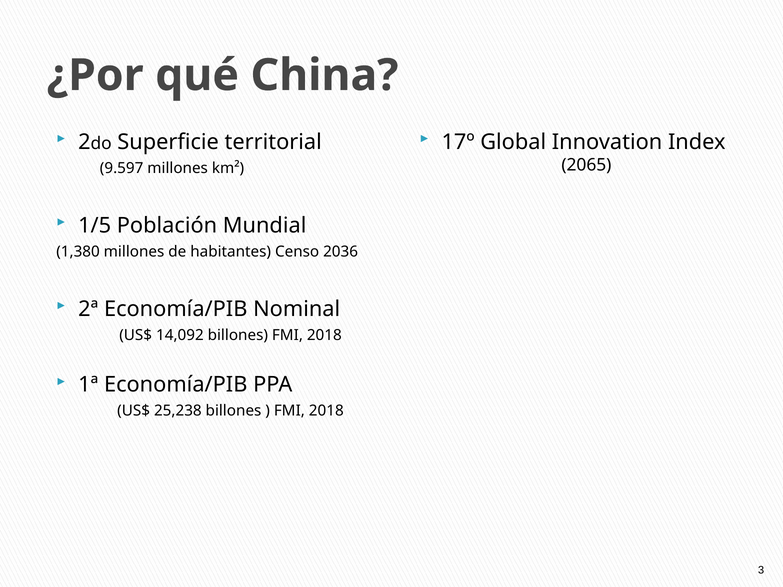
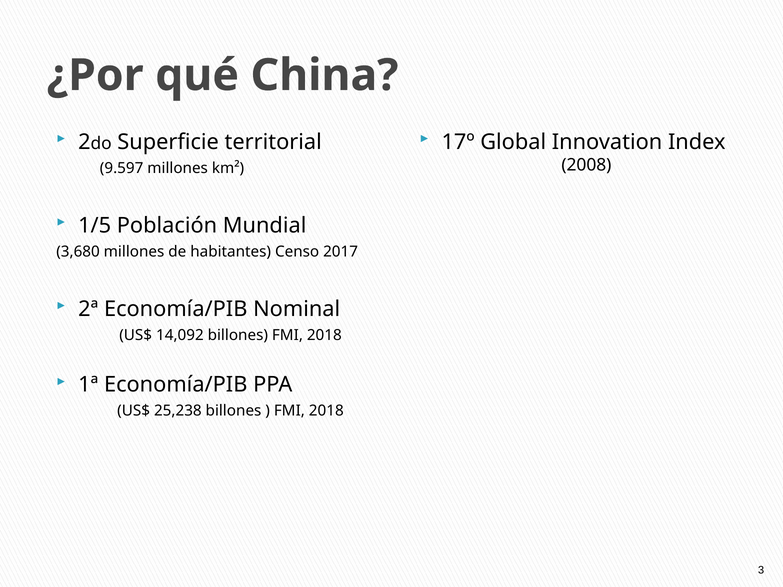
2065: 2065 -> 2008 (586, 165)
1,380: 1,380 -> 3,680 (78, 252)
2036: 2036 -> 2017 (341, 252)
